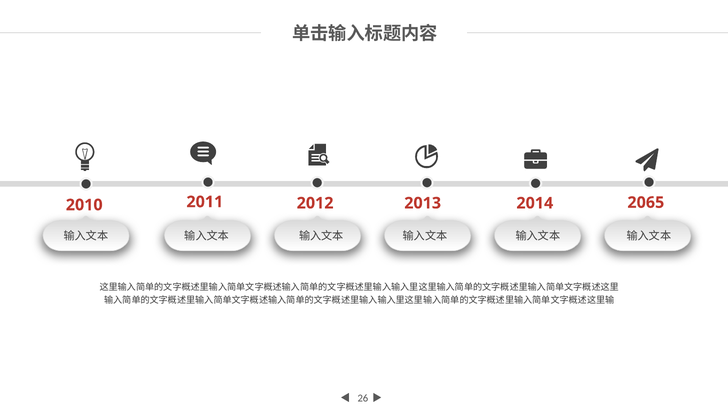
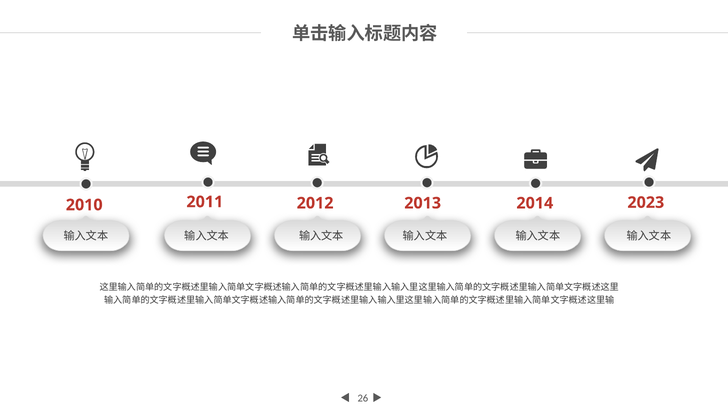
2065: 2065 -> 2023 (646, 203)
